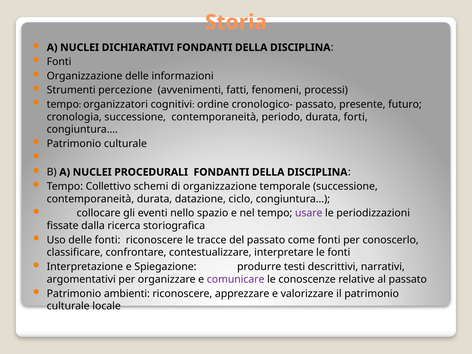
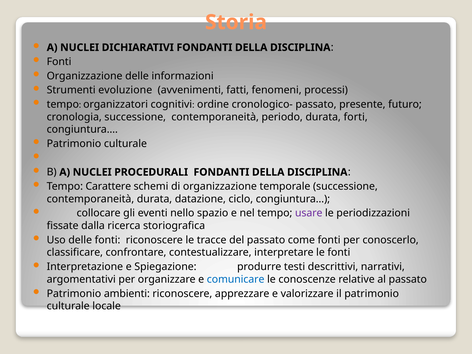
percezione: percezione -> evoluzione (125, 90)
Collettivo: Collettivo -> Carattere (108, 186)
comunicare colour: purple -> blue (236, 279)
